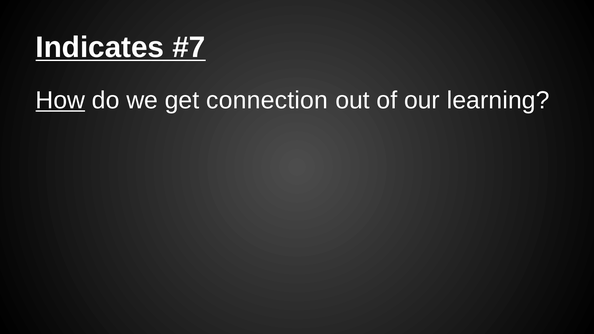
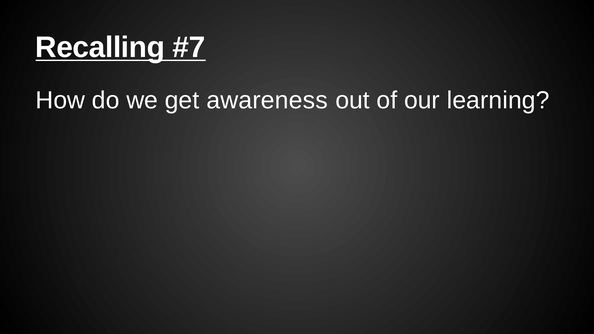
Indicates: Indicates -> Recalling (100, 47)
How underline: present -> none (60, 100)
connection: connection -> awareness (267, 100)
